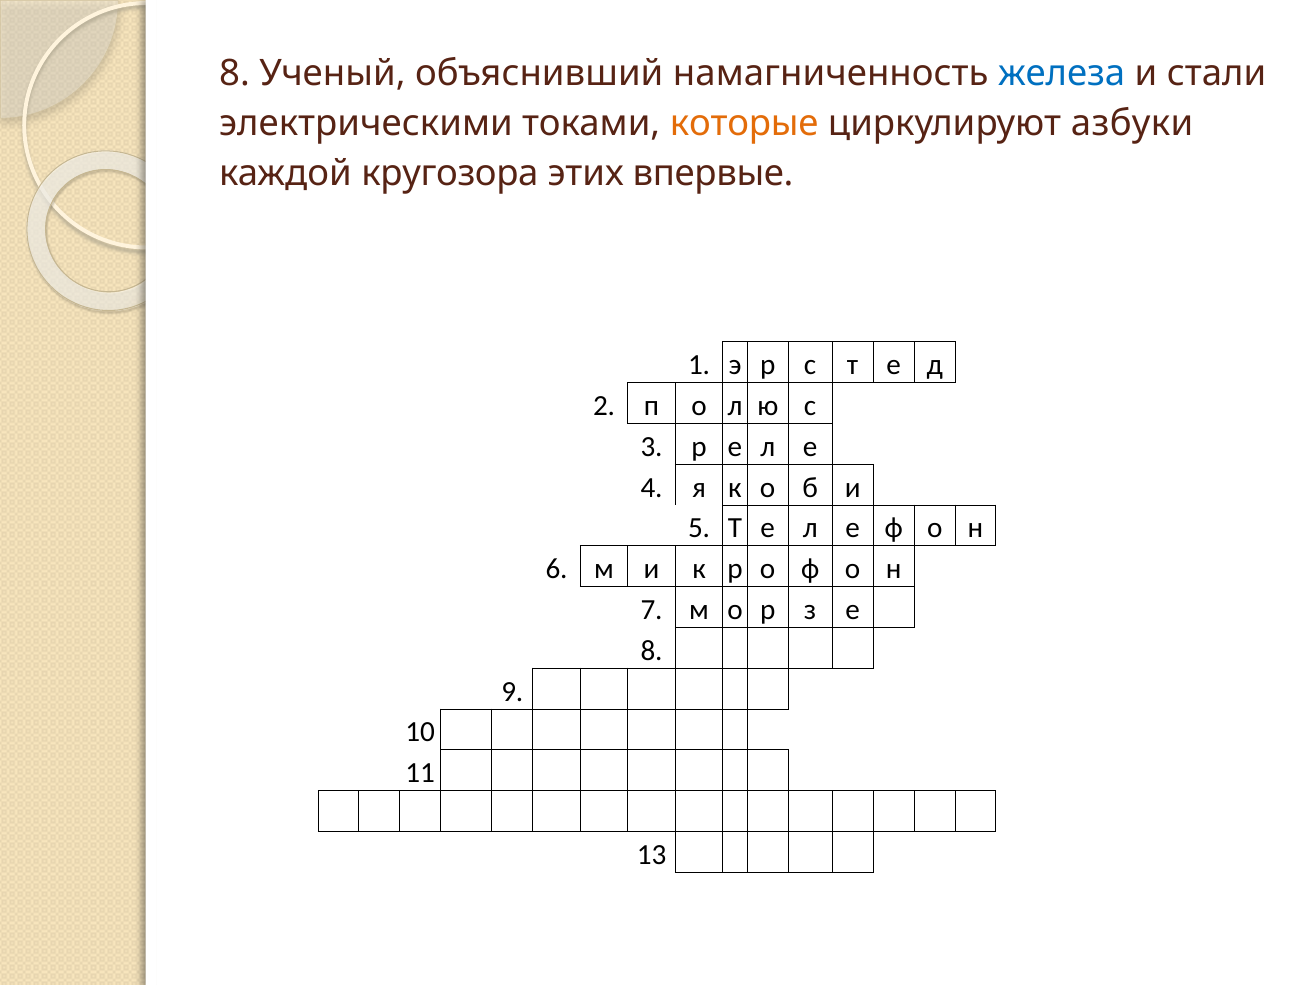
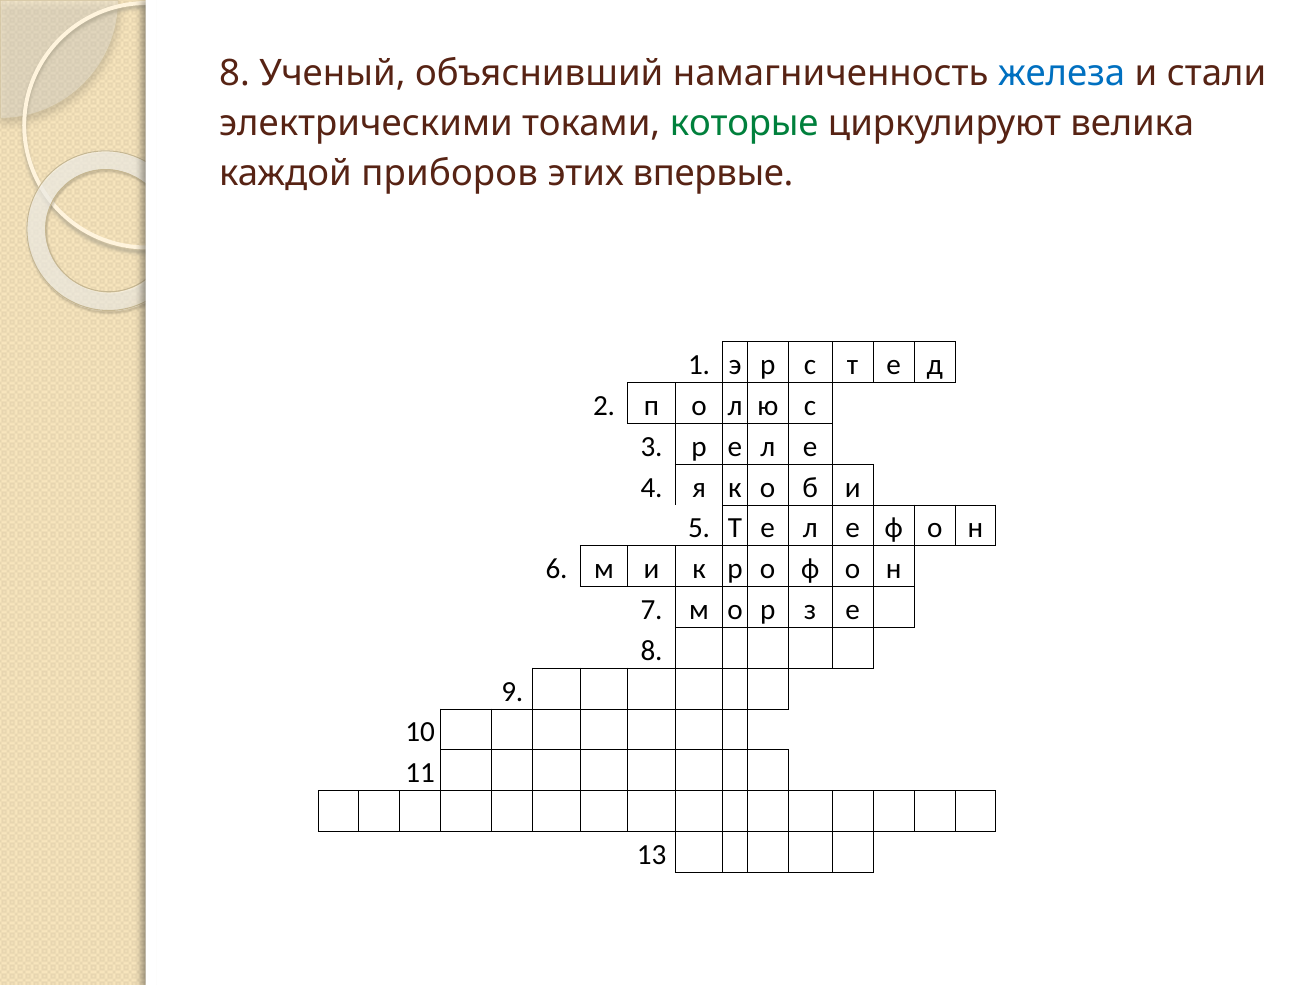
которые colour: orange -> green (744, 124)
азбуки: азбуки -> велика (1132, 124)
кругозора: кругозора -> приборов (450, 174)
